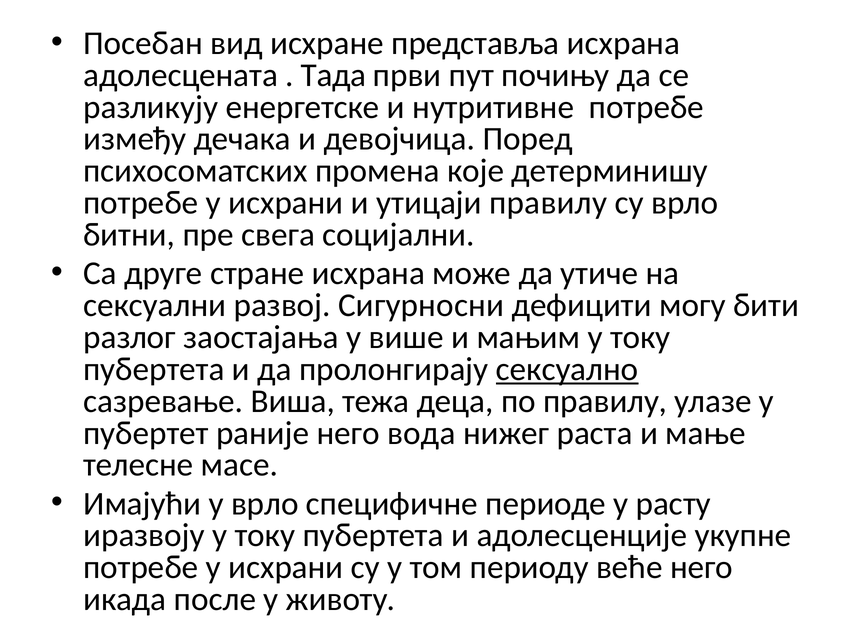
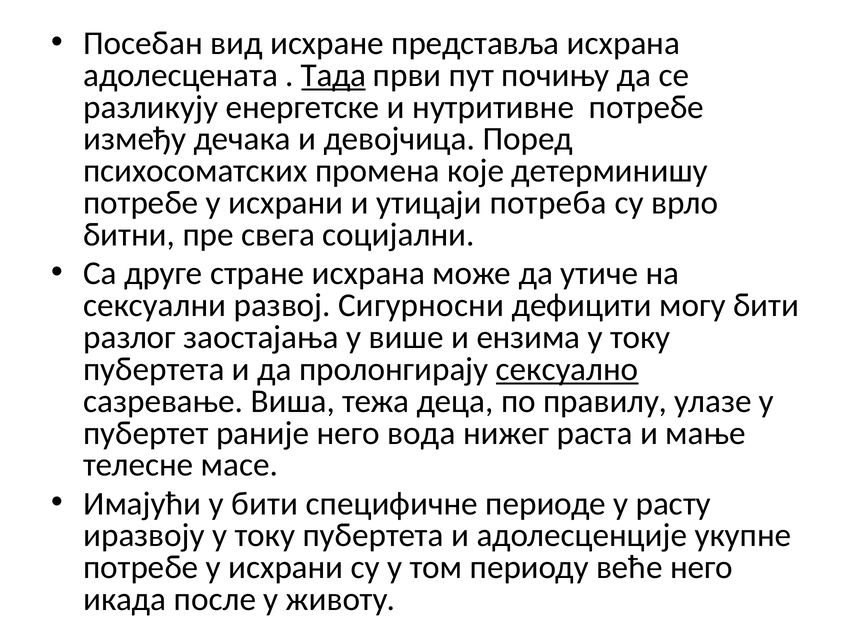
Тада underline: none -> present (334, 75)
утицаји правилу: правилу -> потреба (548, 203)
мањим: мањим -> ензима (528, 337)
у врло: врло -> бити (265, 503)
